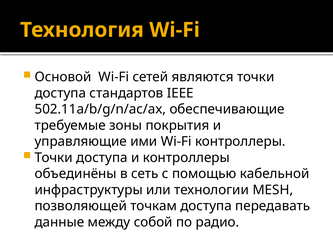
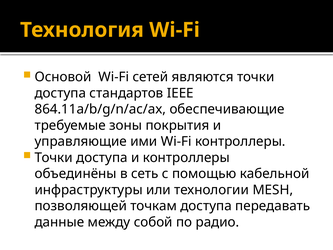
502.11a/b/g/n/ac/ax: 502.11a/b/g/n/ac/ax -> 864.11a/b/g/n/ac/ax (100, 109)
